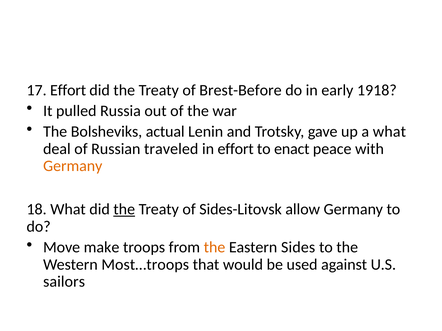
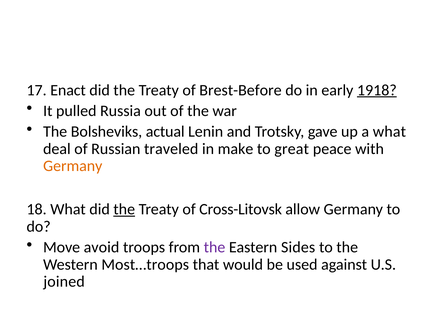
17 Effort: Effort -> Enact (68, 90)
1918 underline: none -> present (377, 90)
in effort: effort -> make (236, 149)
enact: enact -> great (292, 149)
Sides-Litovsk: Sides-Litovsk -> Cross-Litovsk (241, 210)
make: make -> avoid (101, 248)
the colour: orange -> purple (215, 248)
sailors: sailors -> joined (64, 282)
